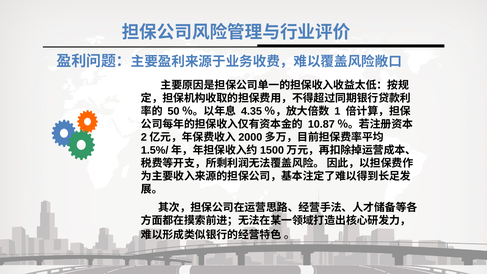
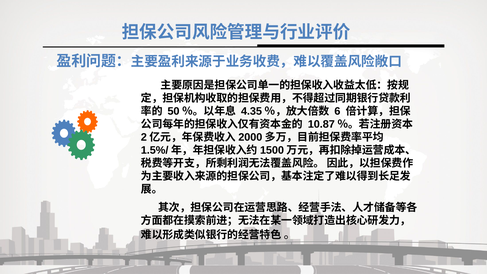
1: 1 -> 6 (337, 111)
